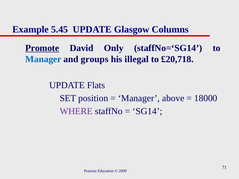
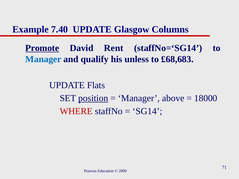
5.45: 5.45 -> 7.40 (60, 30)
Only: Only -> Rent (114, 48)
groups: groups -> qualify (95, 59)
illegal: illegal -> unless (137, 59)
£20,718: £20,718 -> £68,683 (177, 59)
position underline: none -> present (93, 98)
WHERE colour: purple -> red (76, 111)
